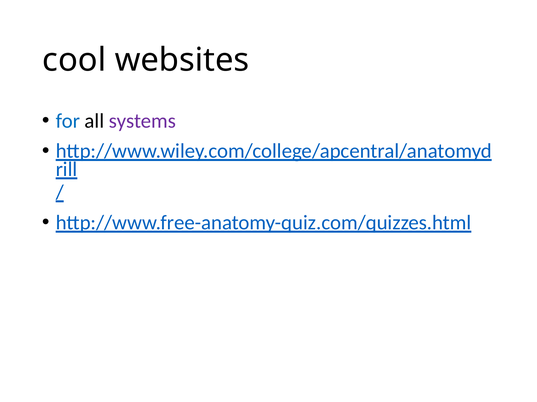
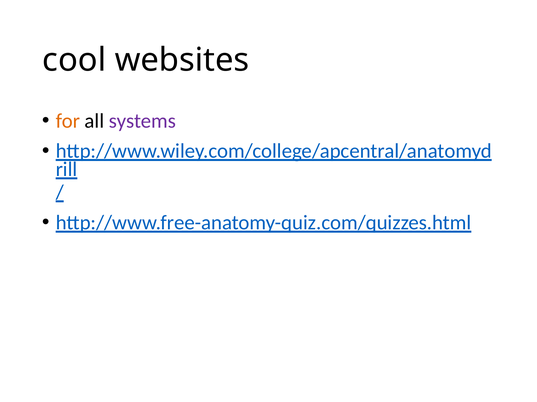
for colour: blue -> orange (68, 121)
